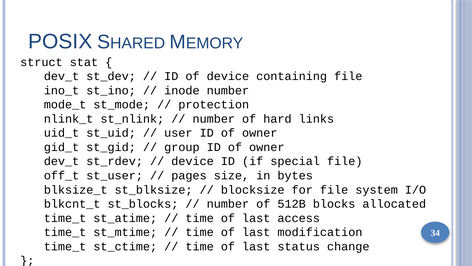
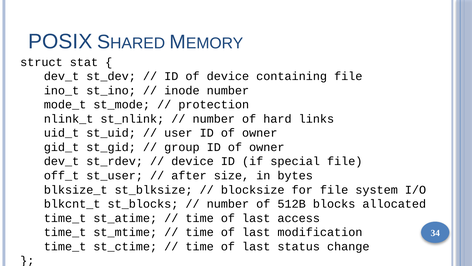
pages: pages -> after (189, 175)
